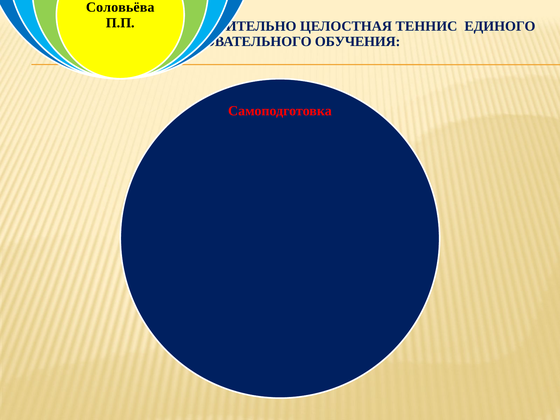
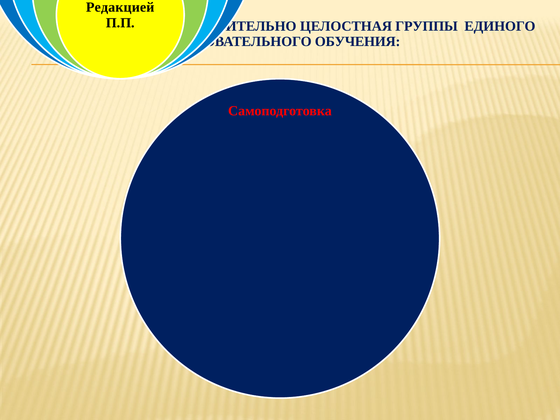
Соловьёва: Соловьёва -> Редакцией (120, 7)
ТЕННИС: ТЕННИС -> ГРУППЫ (427, 26)
